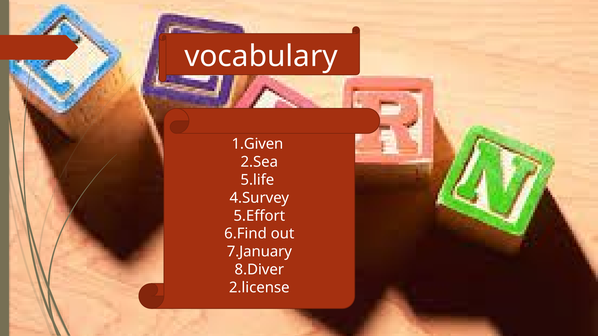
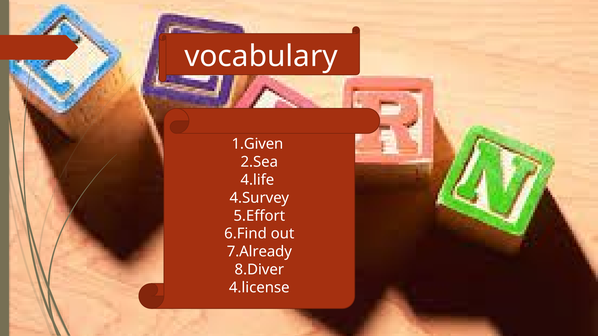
5.life: 5.life -> 4.life (257, 180)
7.January: 7.January -> 7.Already (259, 252)
2.license: 2.license -> 4.license (259, 288)
